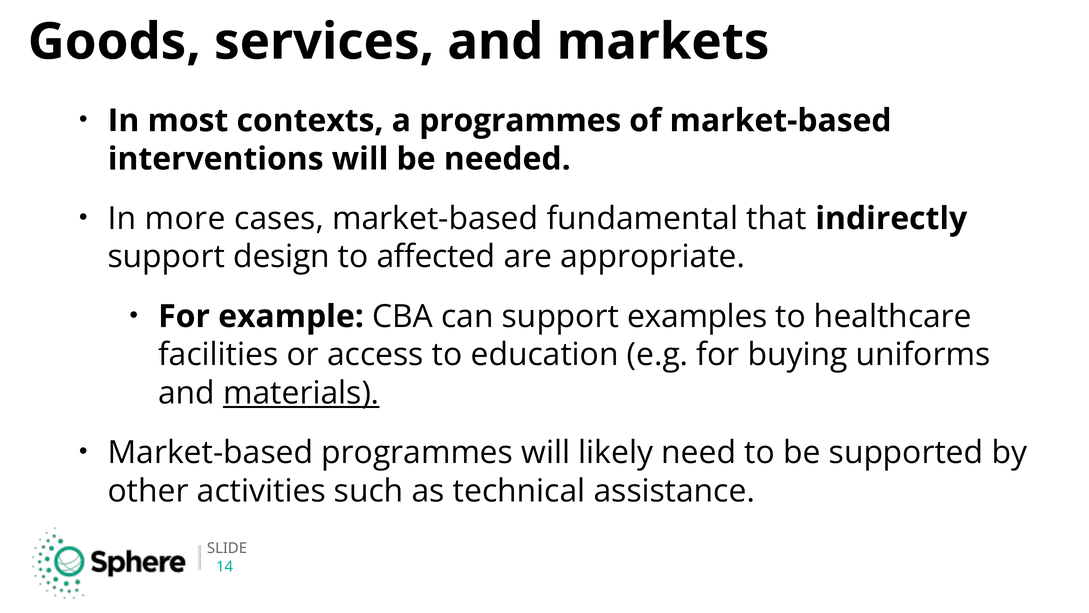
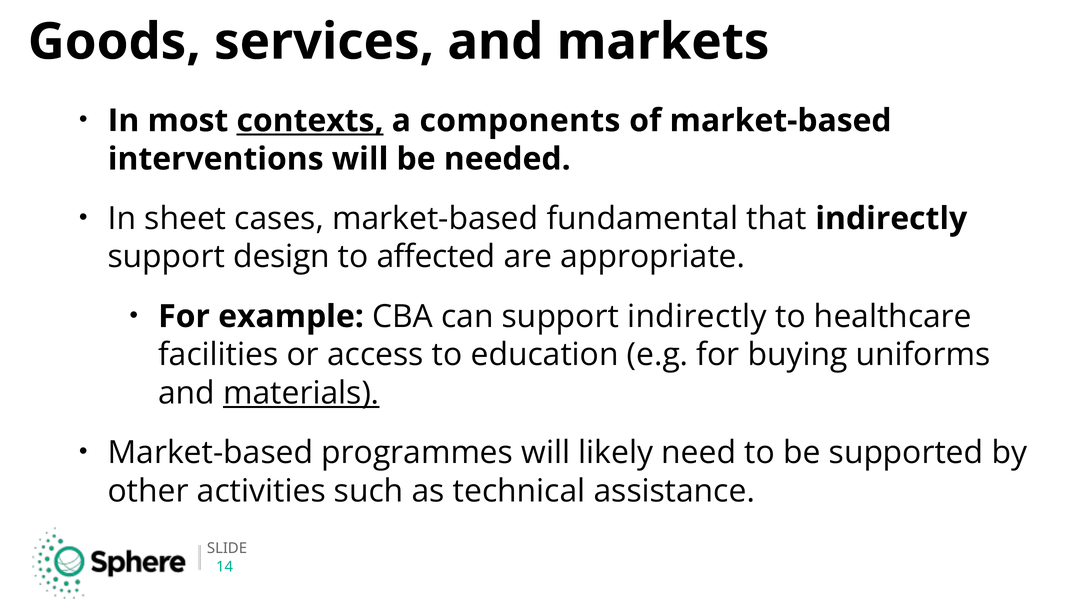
contexts underline: none -> present (310, 121)
a programmes: programmes -> components (520, 121)
more: more -> sheet (185, 218)
support examples: examples -> indirectly (697, 316)
